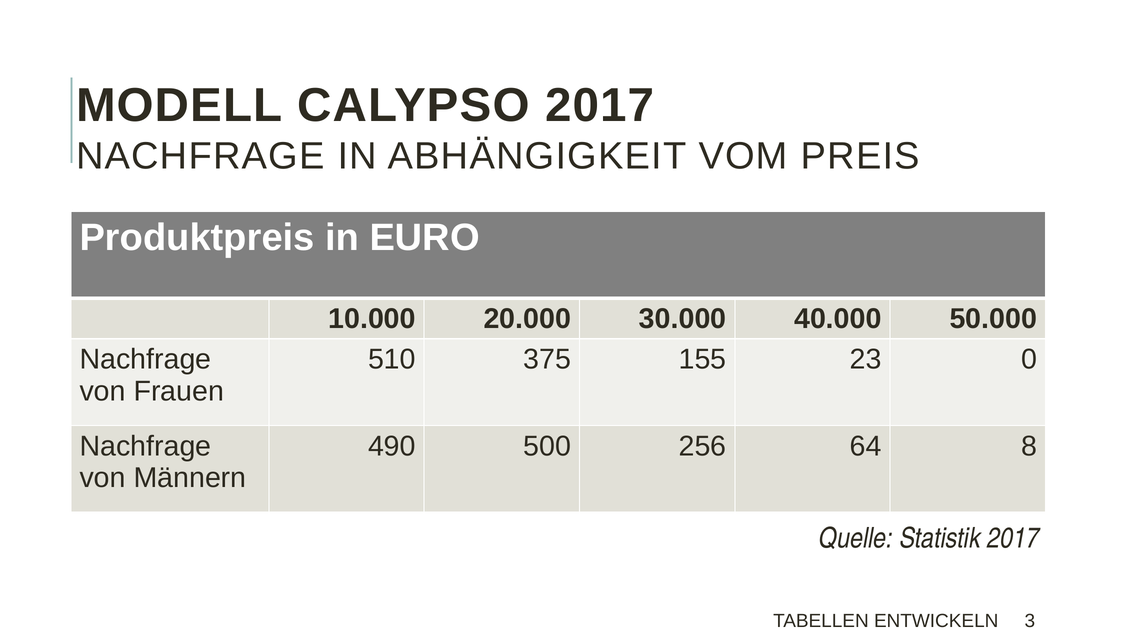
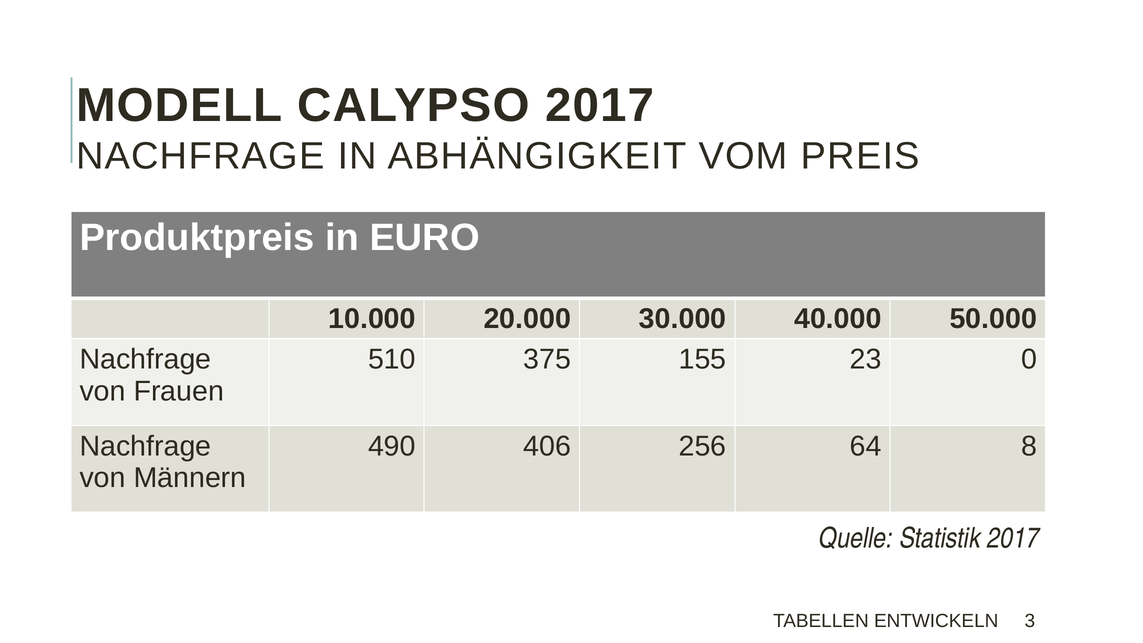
500: 500 -> 406 (547, 446)
